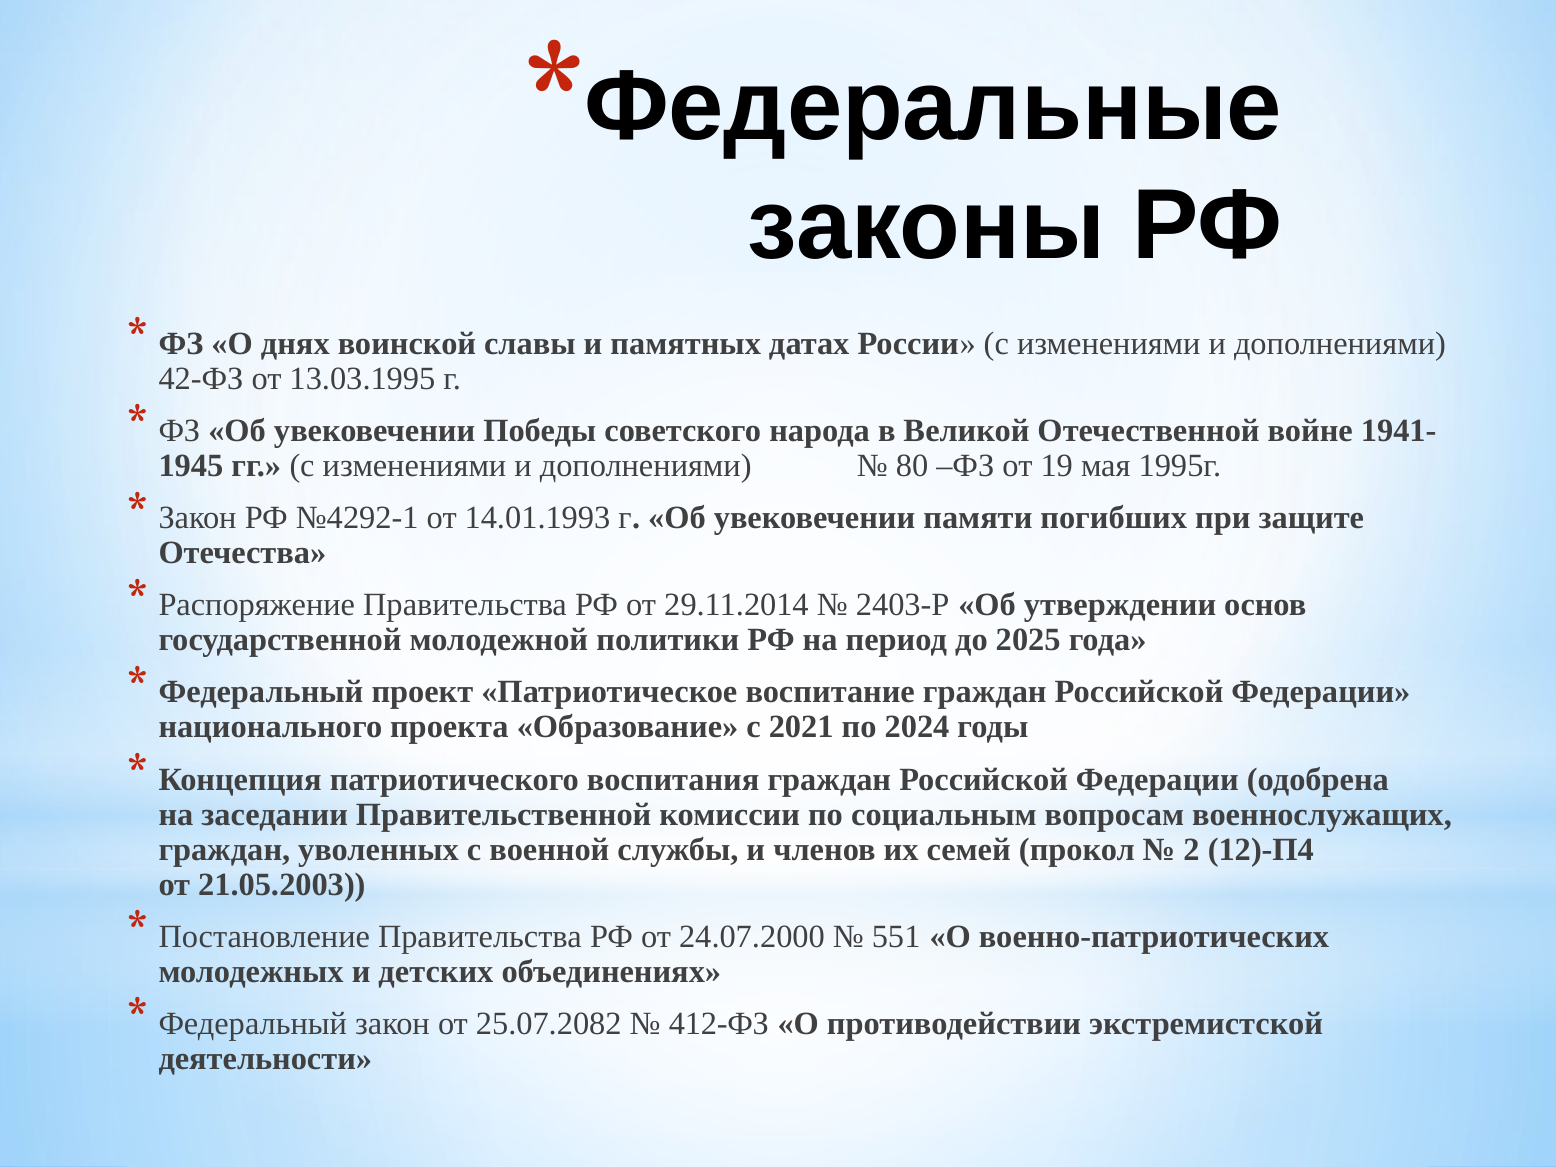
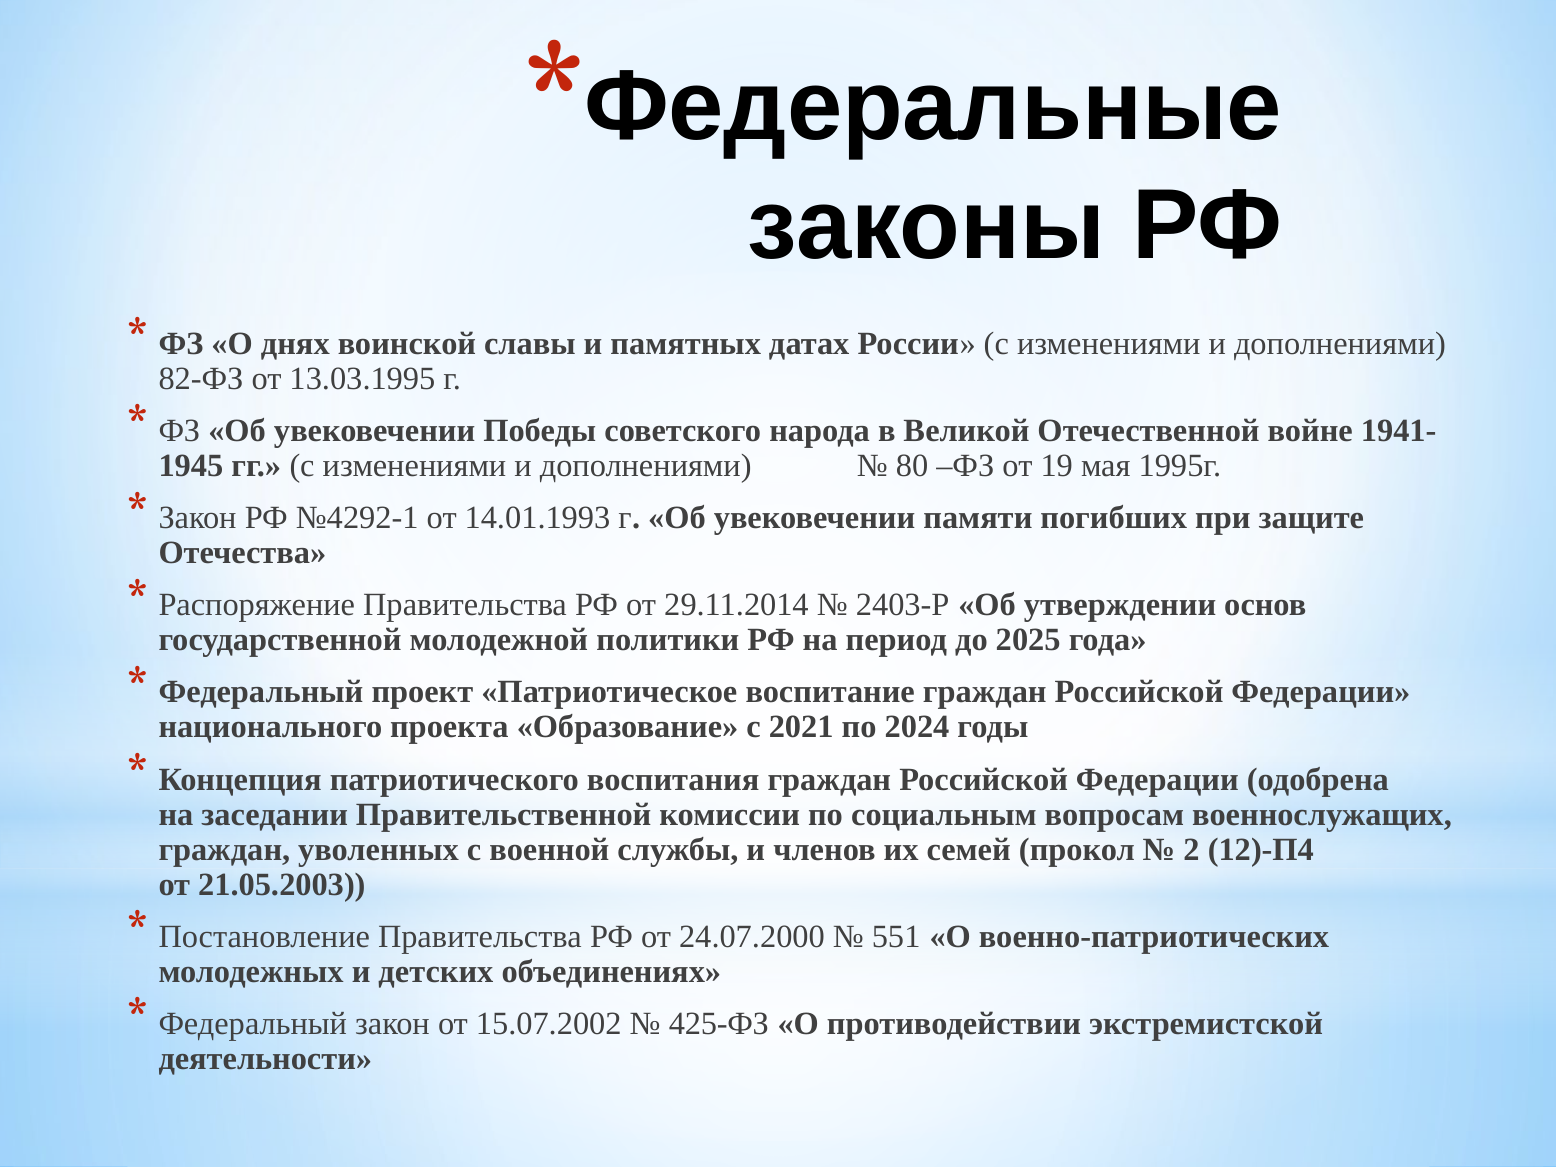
42-ФЗ: 42-ФЗ -> 82-ФЗ (201, 378)
25.07.2082: 25.07.2082 -> 15.07.2002 (549, 1024)
412‑ФЗ: 412‑ФЗ -> 425‑ФЗ (719, 1024)
